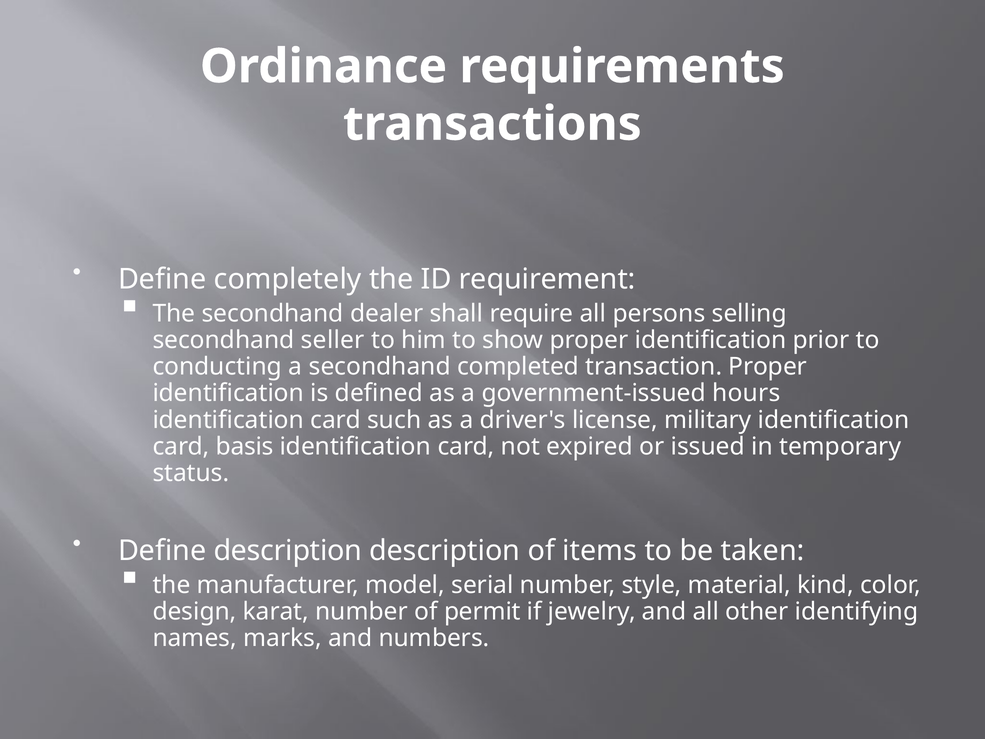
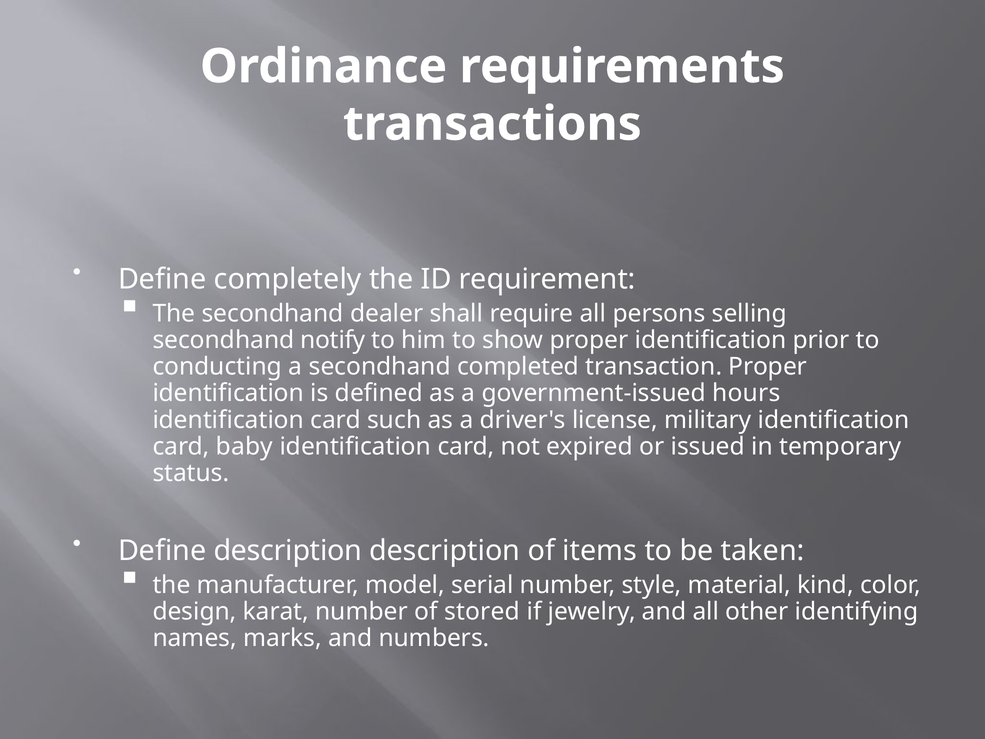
seller: seller -> notify (333, 340)
basis: basis -> baby (244, 446)
permit: permit -> stored (482, 611)
